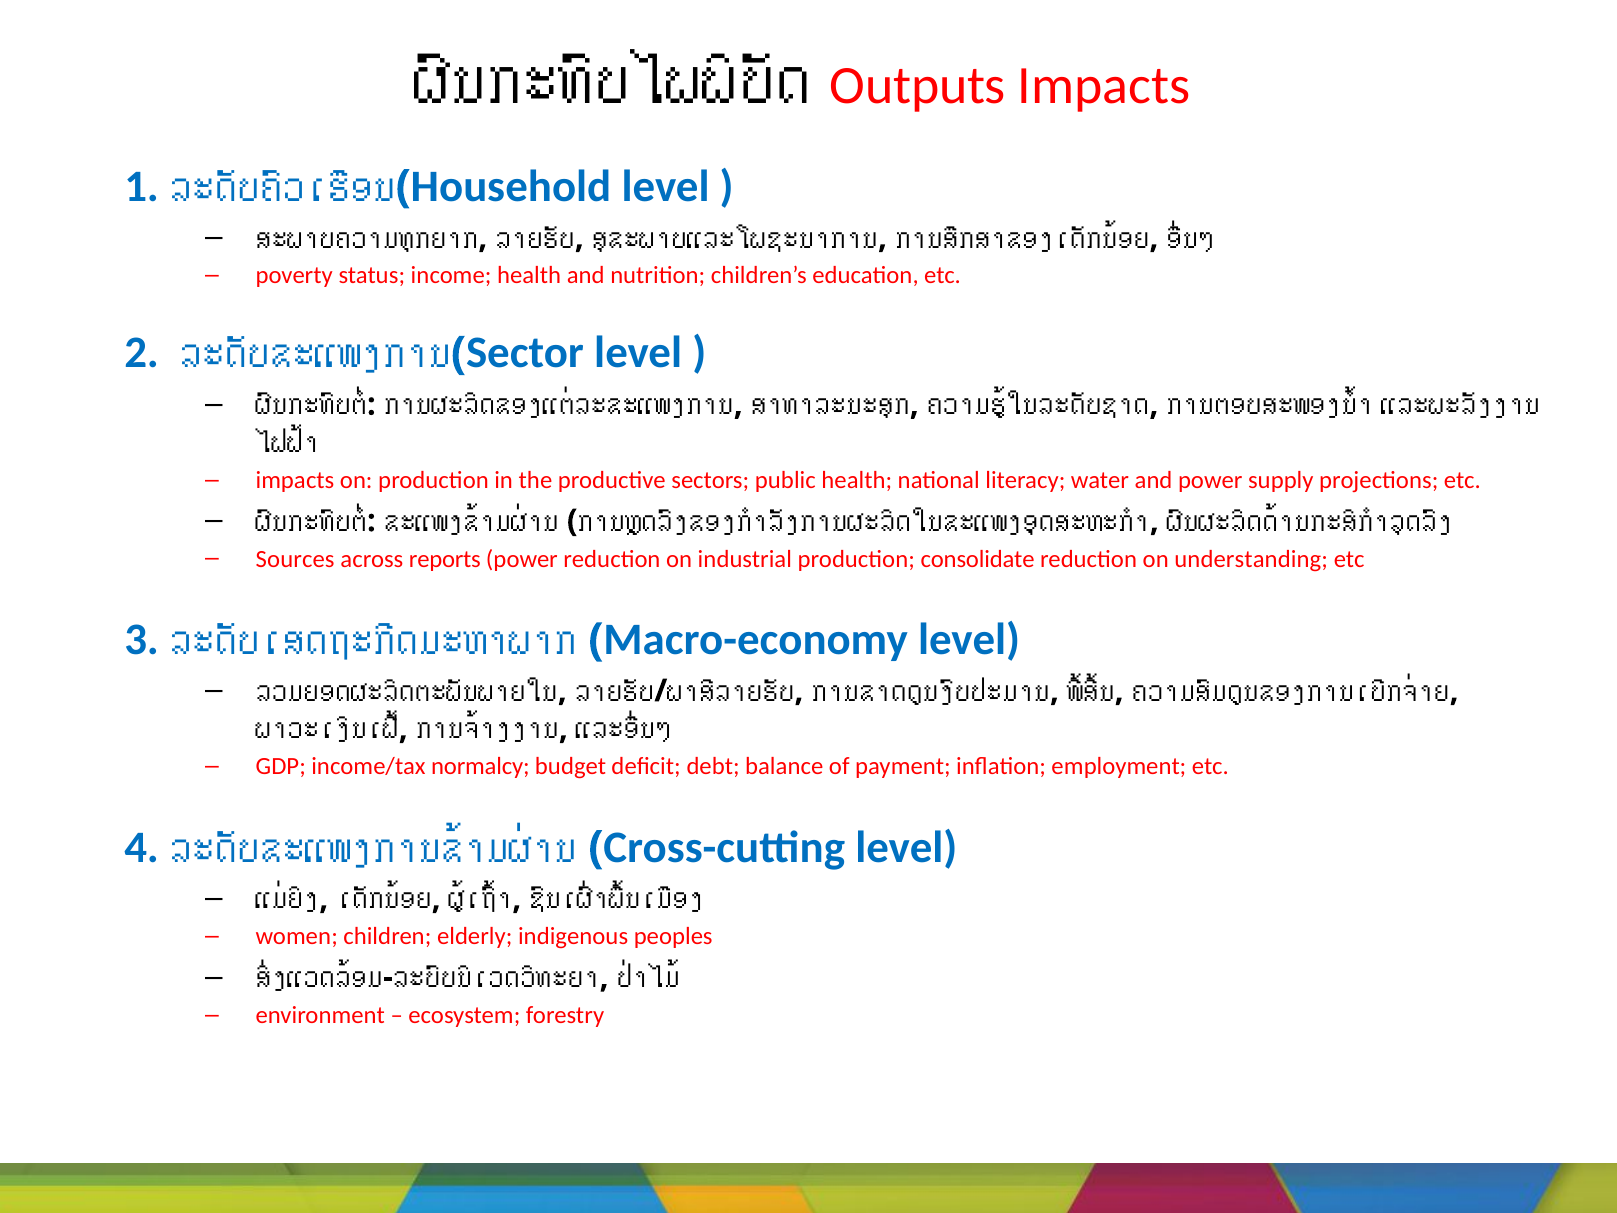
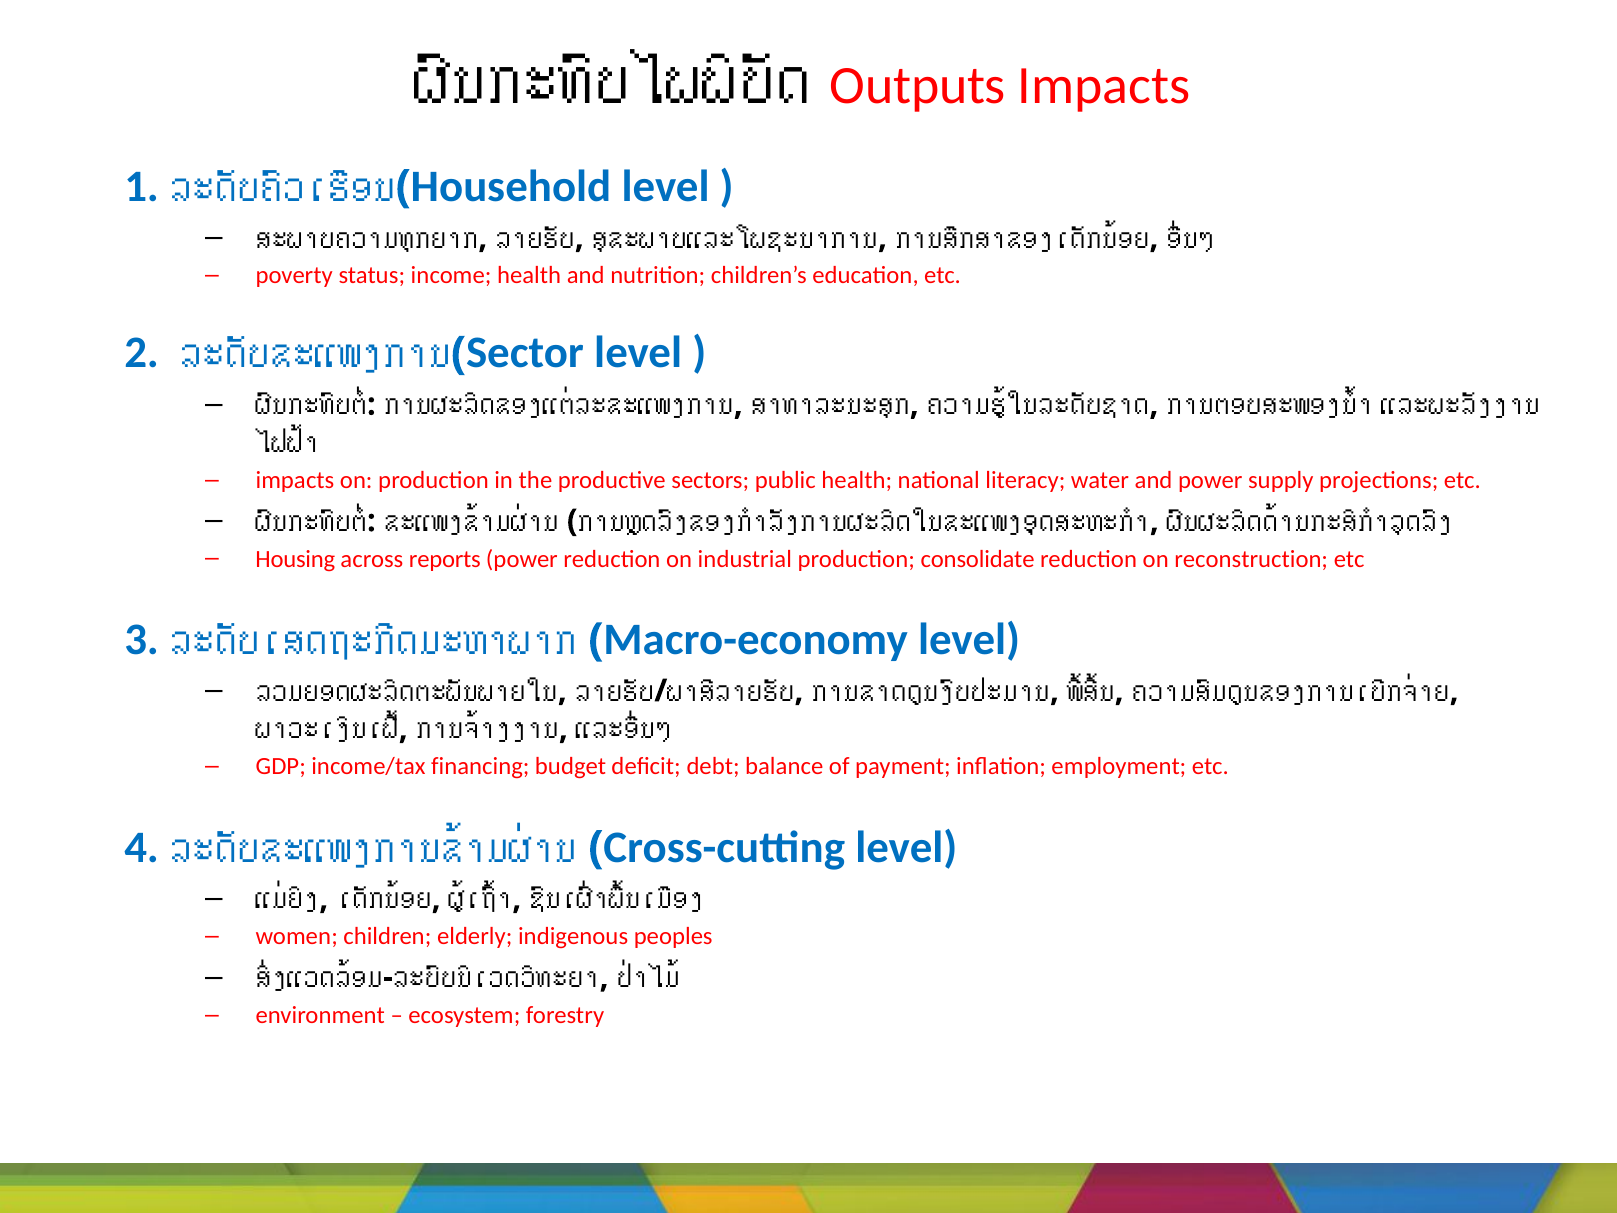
Sources: Sources -> Housing (295, 559)
understanding: understanding -> reconstruction (1251, 559)
normalcy: normalcy -> financing (480, 767)
